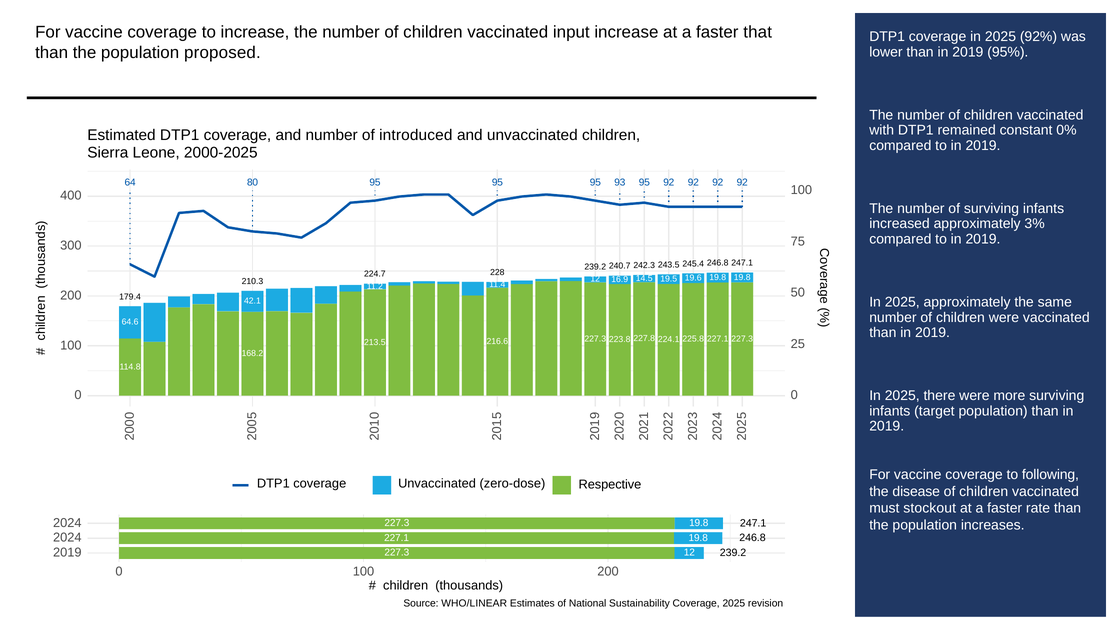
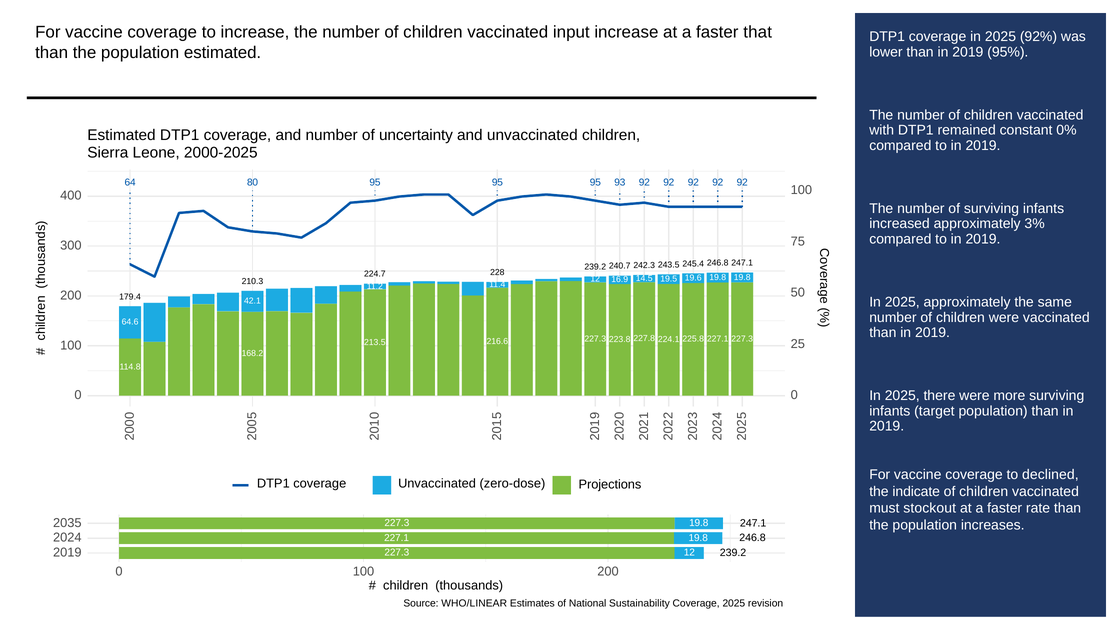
population proposed: proposed -> estimated (223, 53)
introduced: introduced -> uncertainty (416, 135)
93 95: 95 -> 92 (644, 182)
following: following -> declined (1050, 475)
Respective: Respective -> Projections (610, 485)
disease: disease -> indicate (916, 491)
2024: 2024 -> 2035 (67, 523)
